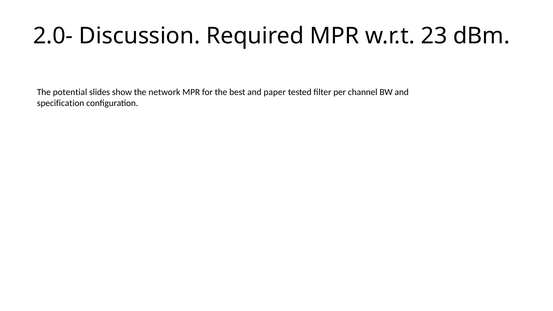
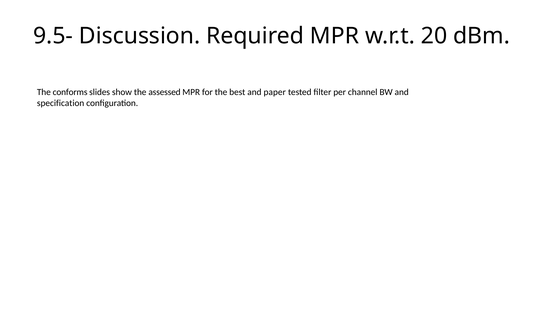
2.0-: 2.0- -> 9.5- (53, 36)
23: 23 -> 20 (434, 36)
potential: potential -> conforms (70, 92)
network: network -> assessed (165, 92)
